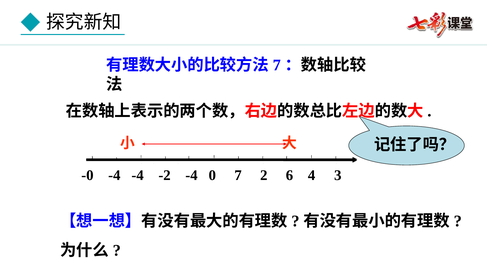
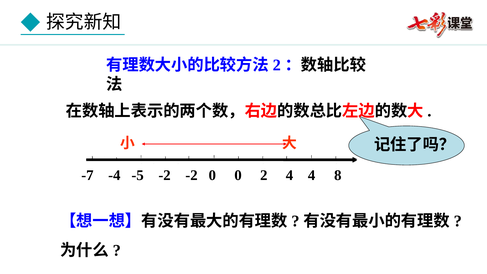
7: 7 -> 2 (277, 65)
-0: -0 -> -7 (87, 175)
-4 -4: -4 -> -5 (138, 175)
-2 -4: -4 -> -2 (192, 175)
0 7: 7 -> 0 (238, 175)
2 6: 6 -> 4 (290, 175)
3: 3 -> 8 (338, 175)
